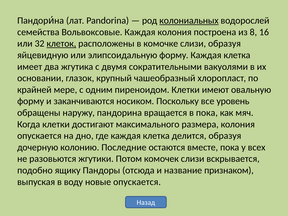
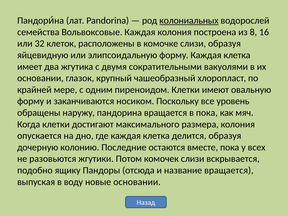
клеток underline: present -> none (61, 44)
название признаком: признаком -> вращается (229, 170)
новые опускается: опускается -> основании (137, 182)
